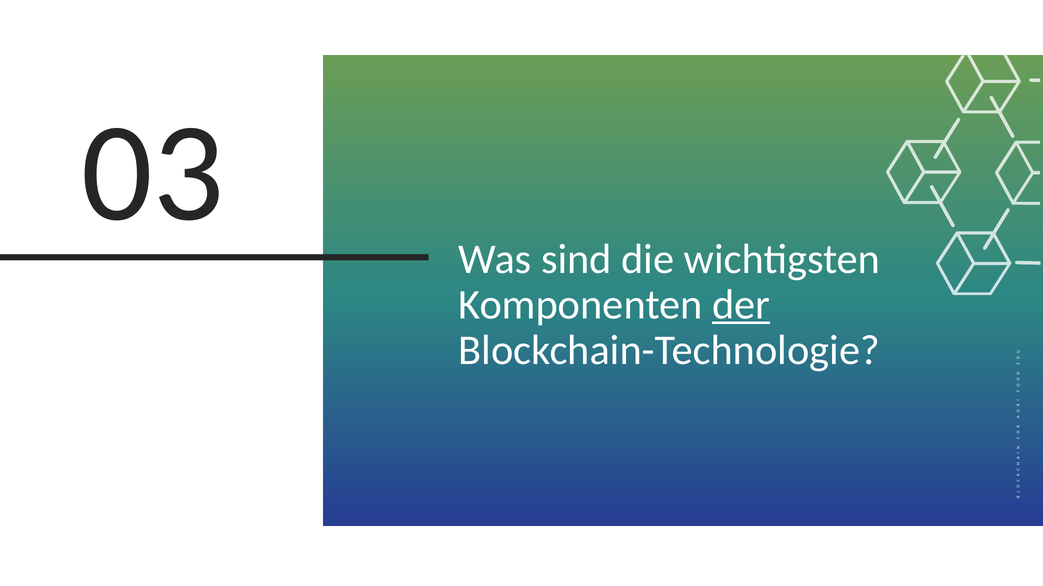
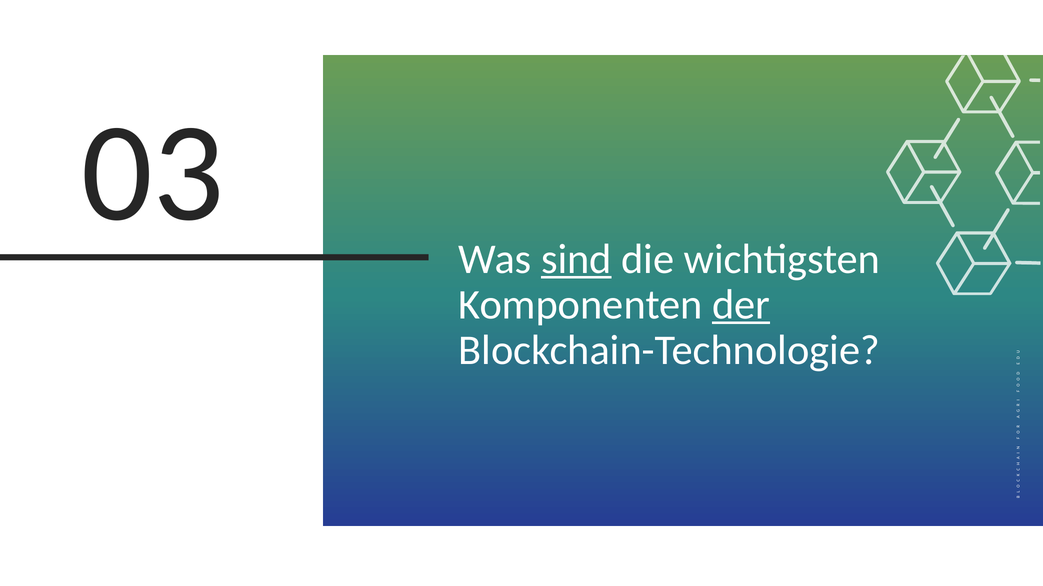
sind underline: none -> present (576, 259)
